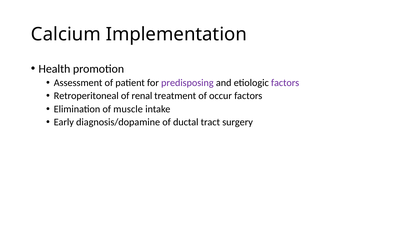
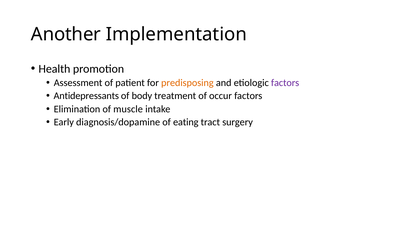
Calcium: Calcium -> Another (66, 34)
predisposing colour: purple -> orange (187, 83)
Retroperitoneal: Retroperitoneal -> Antidepressants (86, 96)
renal: renal -> body (142, 96)
ductal: ductal -> eating (186, 122)
